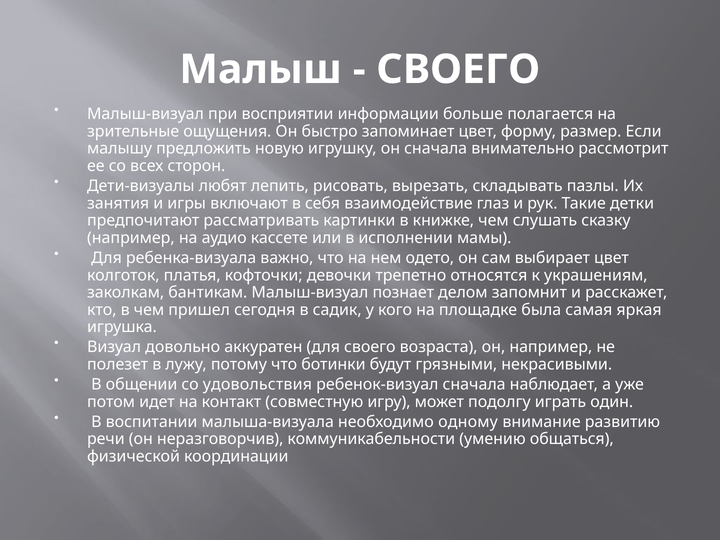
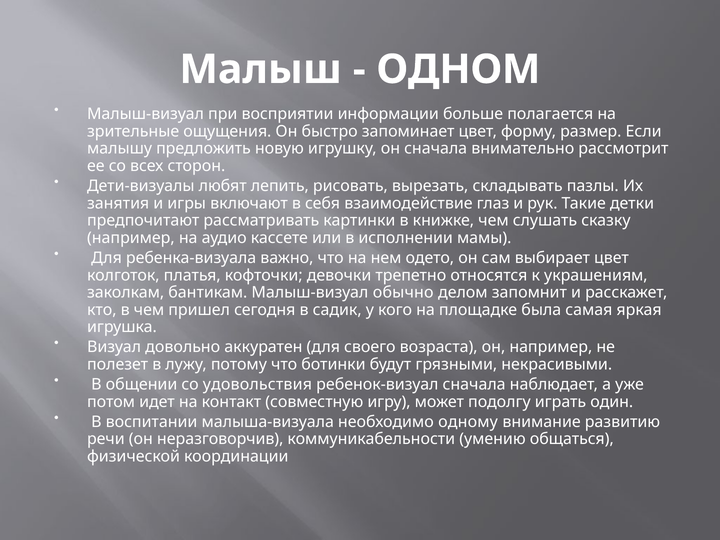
СВОЕГО: СВОЕГО -> ОДНОМ (458, 69)
познает: познает -> обычно (403, 293)
